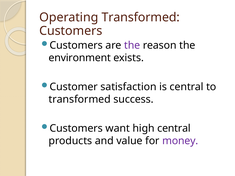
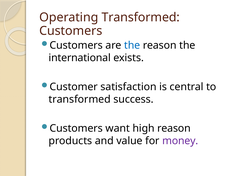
the colour: purple -> blue (132, 45)
environment: environment -> international (80, 58)
high central: central -> reason (174, 128)
